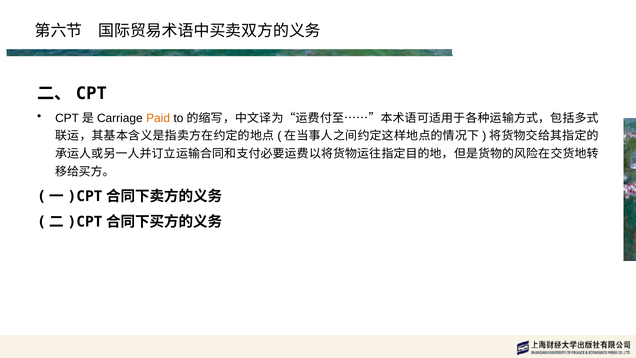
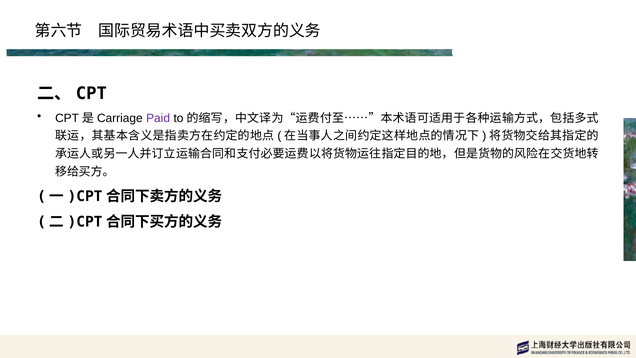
Paid colour: orange -> purple (158, 118)
